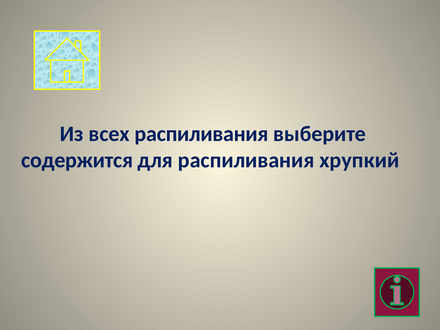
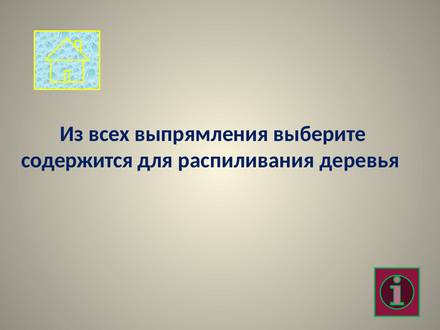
всех распиливания: распиливания -> выпрямления (201, 134)
хрупкий: хрупкий -> деревья (359, 160)
